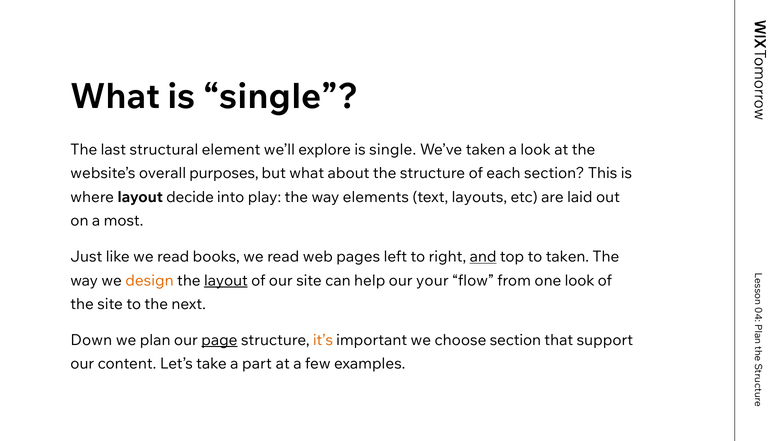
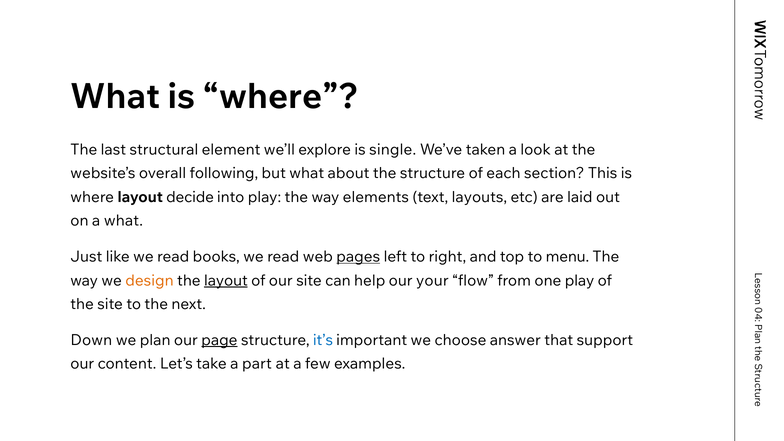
What is single: single -> where (281, 97)
purposes: purposes -> following (224, 173)
a most: most -> what (123, 221)
pages underline: none -> present (358, 257)
and underline: present -> none (483, 257)
to taken: taken -> menu (567, 257)
one look: look -> play (580, 280)
it’s colour: orange -> blue (323, 340)
choose section: section -> answer (515, 340)
